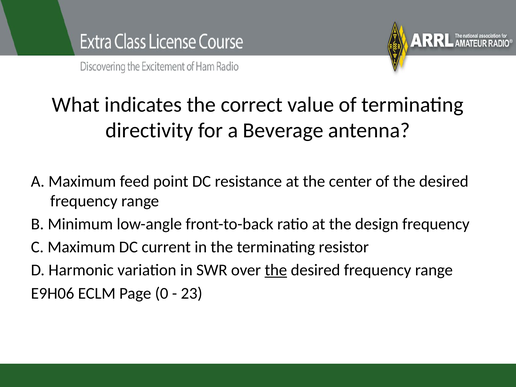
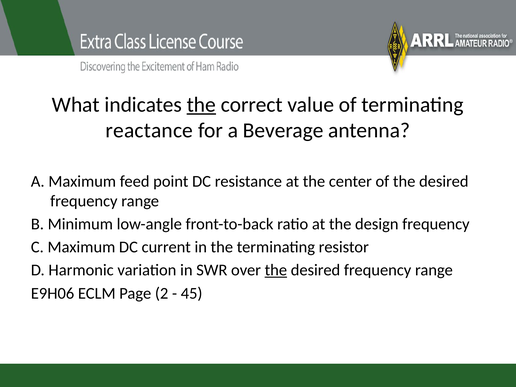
the underline: none -> present (201, 105)
directivity: directivity -> reactance (149, 130)
0: 0 -> 2 (162, 293)
23: 23 -> 45 (192, 293)
